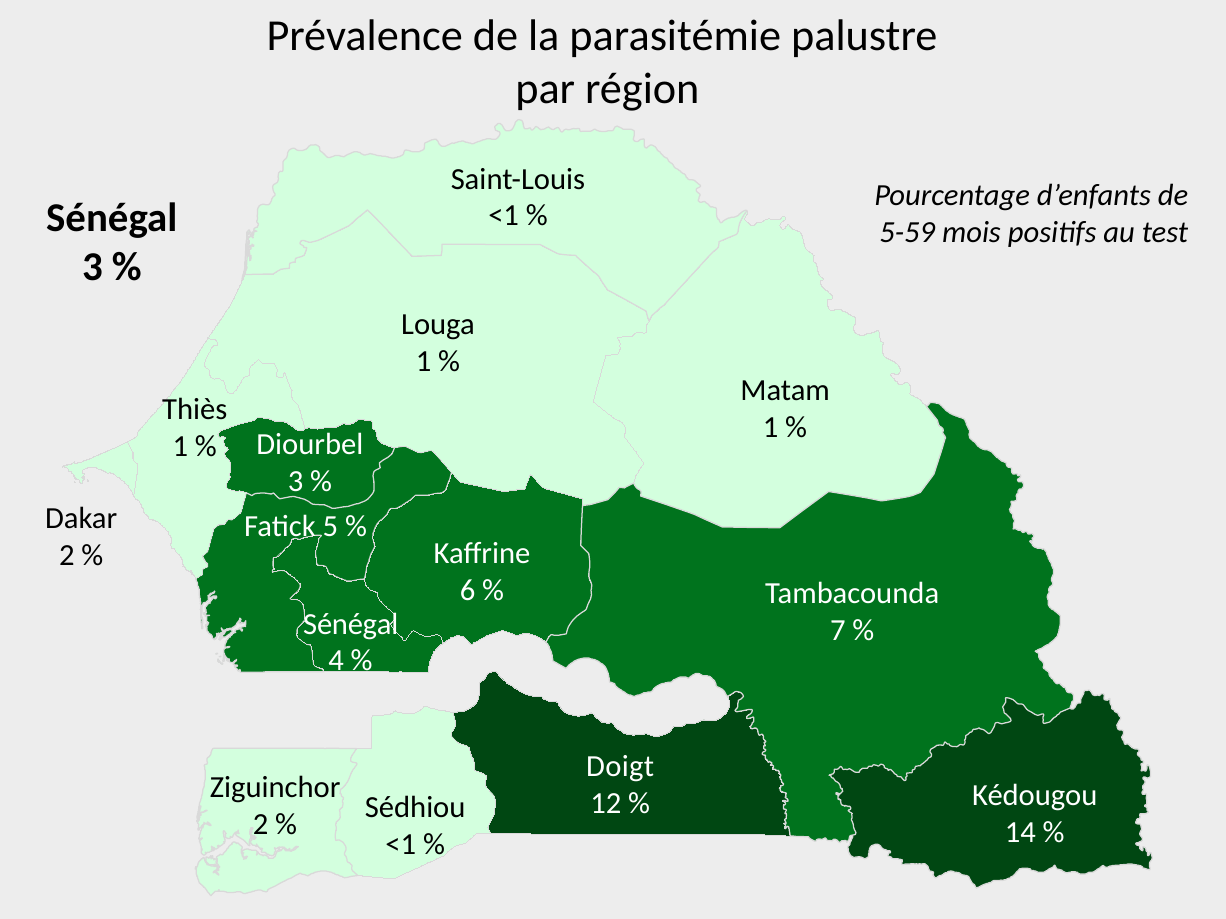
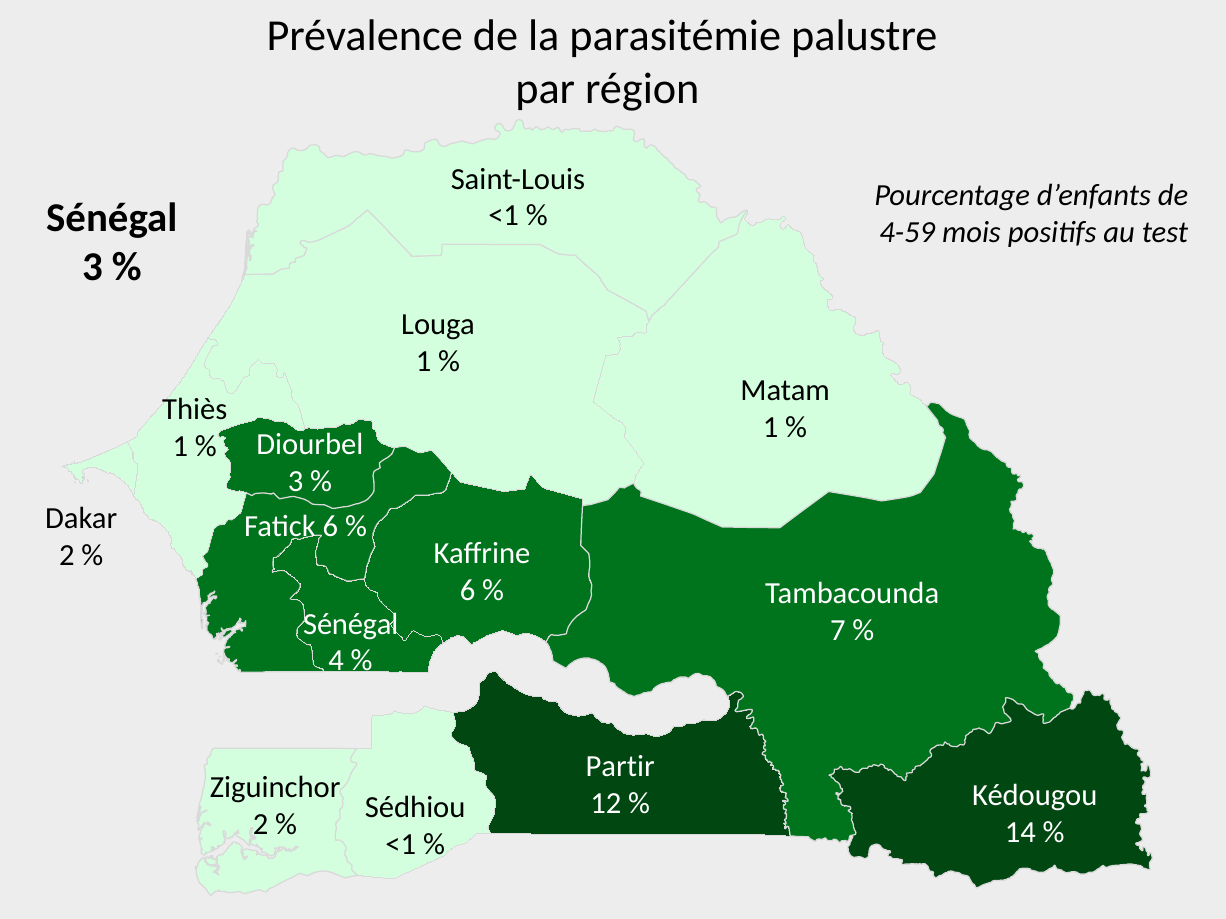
5-59: 5-59 -> 4-59 (907, 233)
Fatick 5: 5 -> 6 (330, 527)
Doigt: Doigt -> Partir (620, 767)
